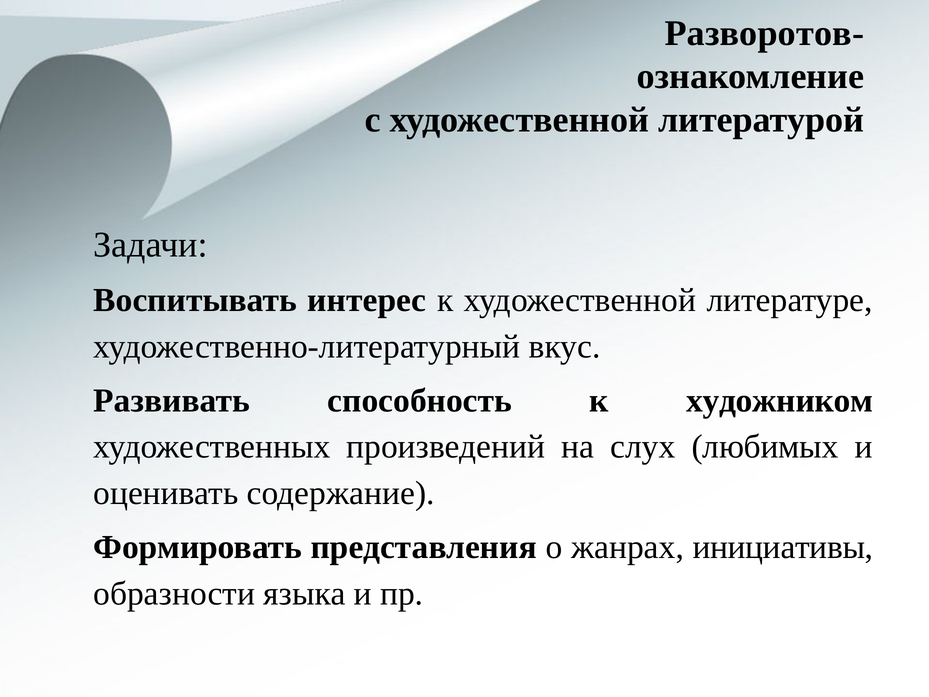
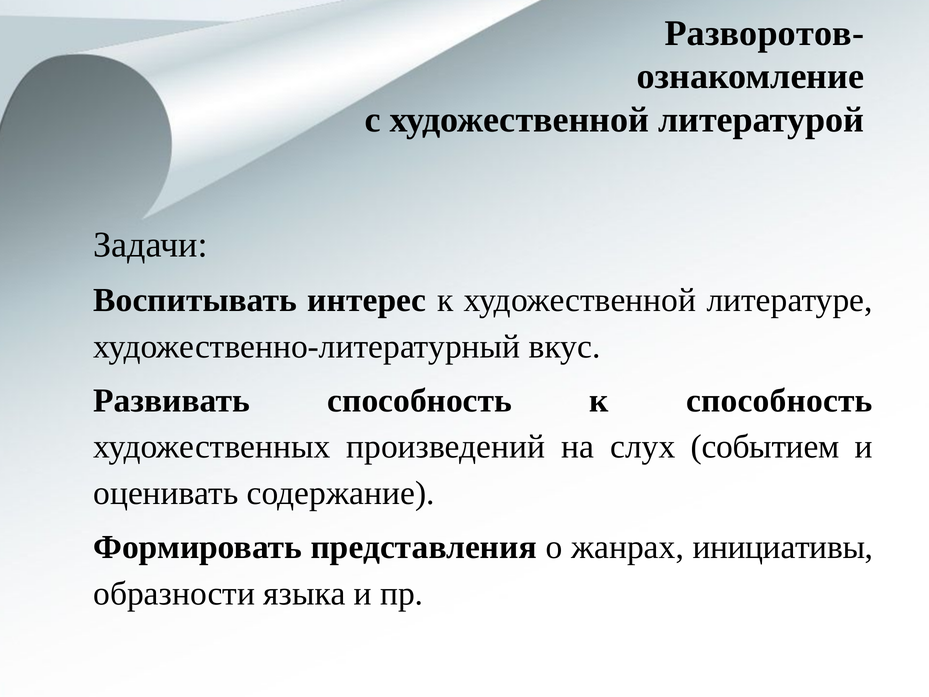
к художником: художником -> способность (779, 400)
любимых: любимых -> событием (765, 447)
